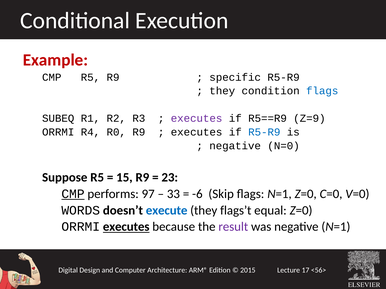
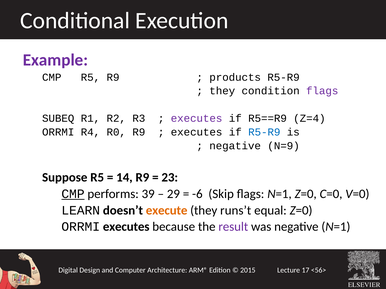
Example colour: red -> purple (55, 60)
specific: specific -> products (235, 77)
flags colour: blue -> purple (322, 91)
Z=9: Z=9 -> Z=4 (309, 119)
N=0: N=0 -> N=9 (284, 146)
15: 15 -> 14 (124, 178)
97: 97 -> 39 (148, 194)
33: 33 -> 29 (173, 194)
WORDS: WORDS -> LEARN (81, 211)
execute colour: blue -> orange (167, 211)
flags’t: flags’t -> runs’t (236, 211)
executes underline: present -> none (126, 227)
